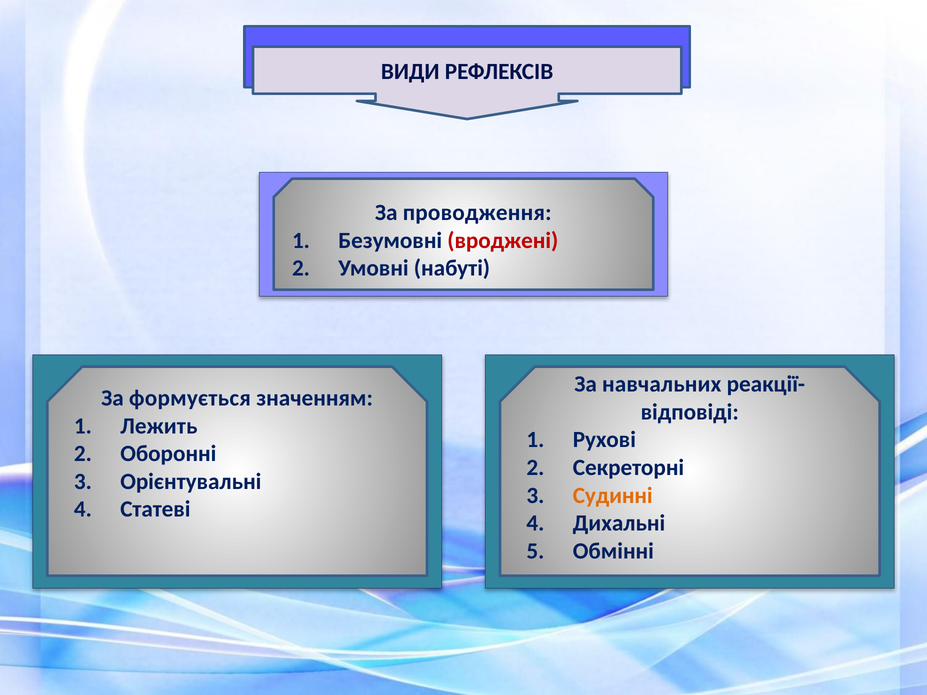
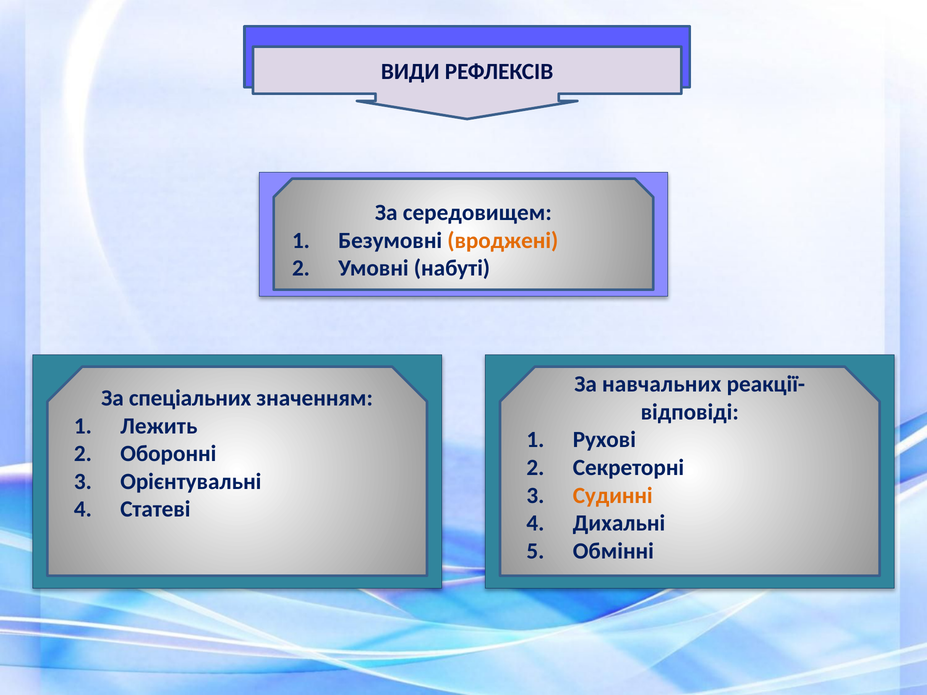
проводження: проводження -> середовищем (477, 213)
вроджені colour: red -> orange (503, 240)
формується: формується -> спеціальних (190, 398)
